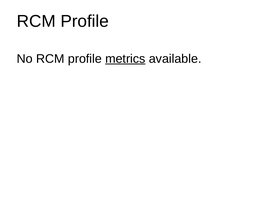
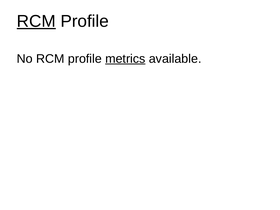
RCM underline: none -> present (36, 21)
